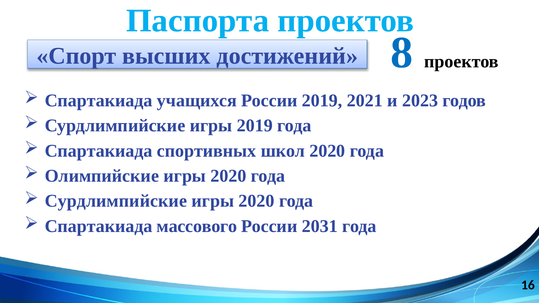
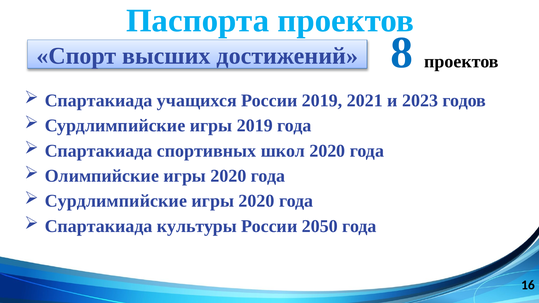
массового: массового -> культуры (197, 226)
2031: 2031 -> 2050 (320, 226)
